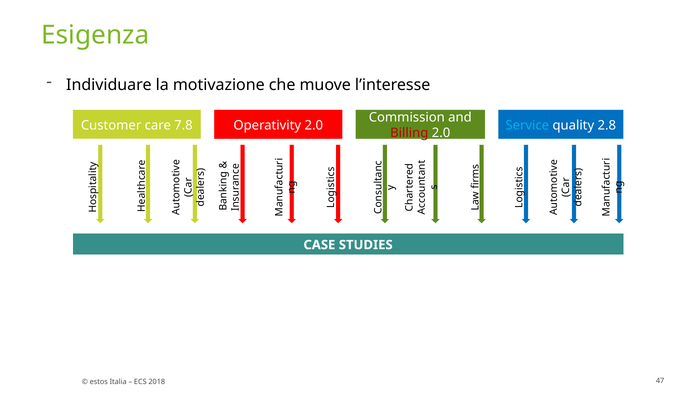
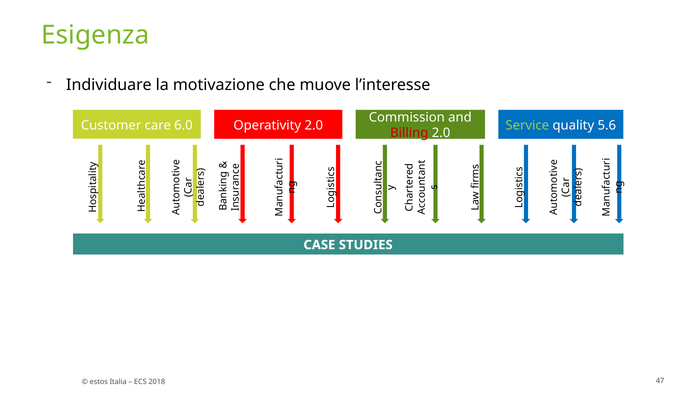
7.8: 7.8 -> 6.0 (183, 125)
Service colour: light blue -> light green (527, 125)
2.8: 2.8 -> 5.6 (607, 125)
